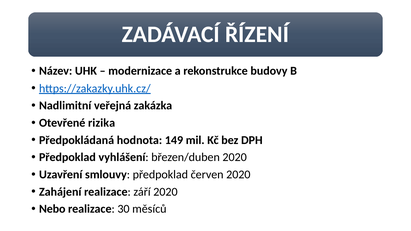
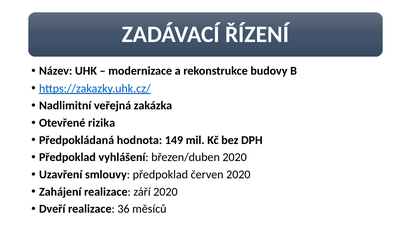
Nebo: Nebo -> Dveří (52, 209)
30: 30 -> 36 (123, 209)
